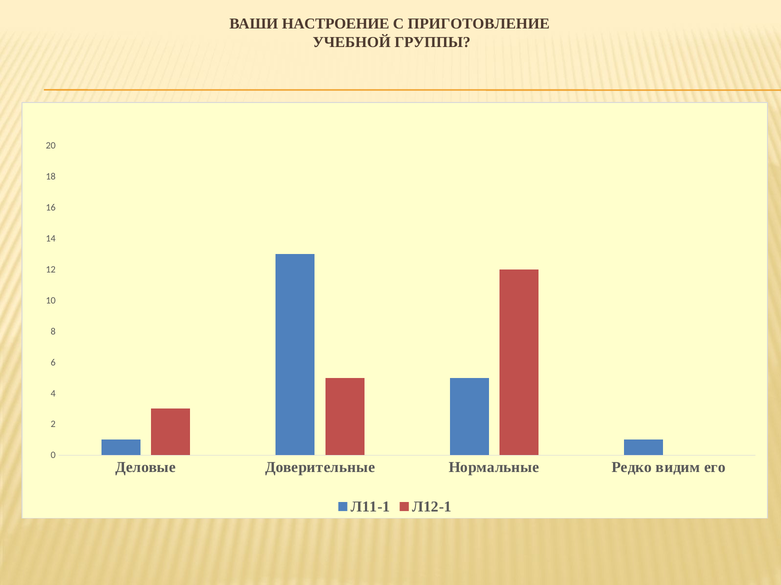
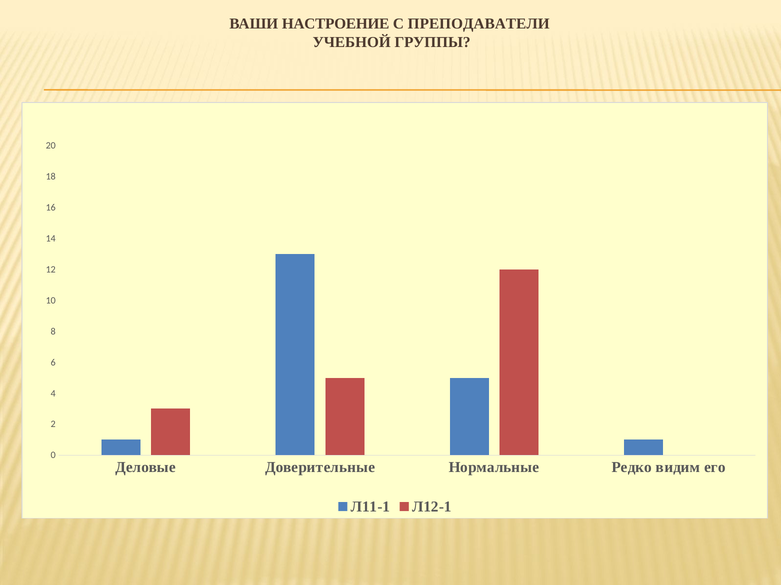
ПРИГОТОВЛЕНИЕ: ПРИГОТОВЛЕНИЕ -> ПРЕПОДАВАТЕЛИ (479, 24)
